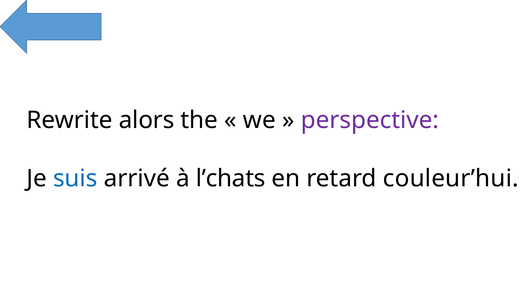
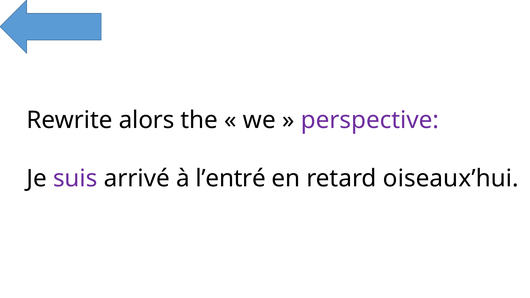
suis colour: blue -> purple (75, 179)
l’chats: l’chats -> l’entré (231, 179)
couleur’hui: couleur’hui -> oiseaux’hui (451, 179)
